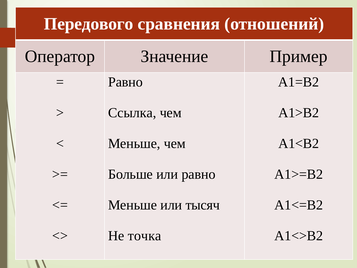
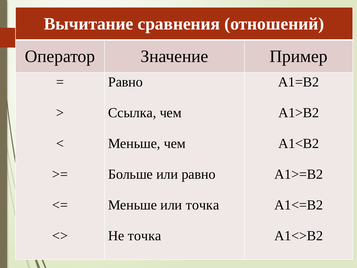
Передового: Передового -> Вычитание (89, 24)
или тысяч: тысяч -> точка (203, 205)
